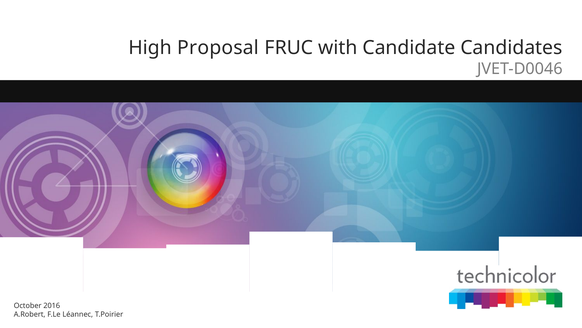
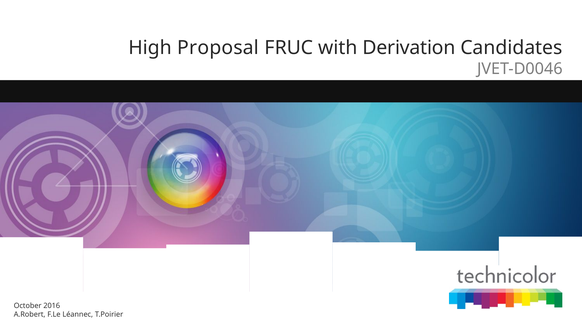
Candidate: Candidate -> Derivation (409, 48)
